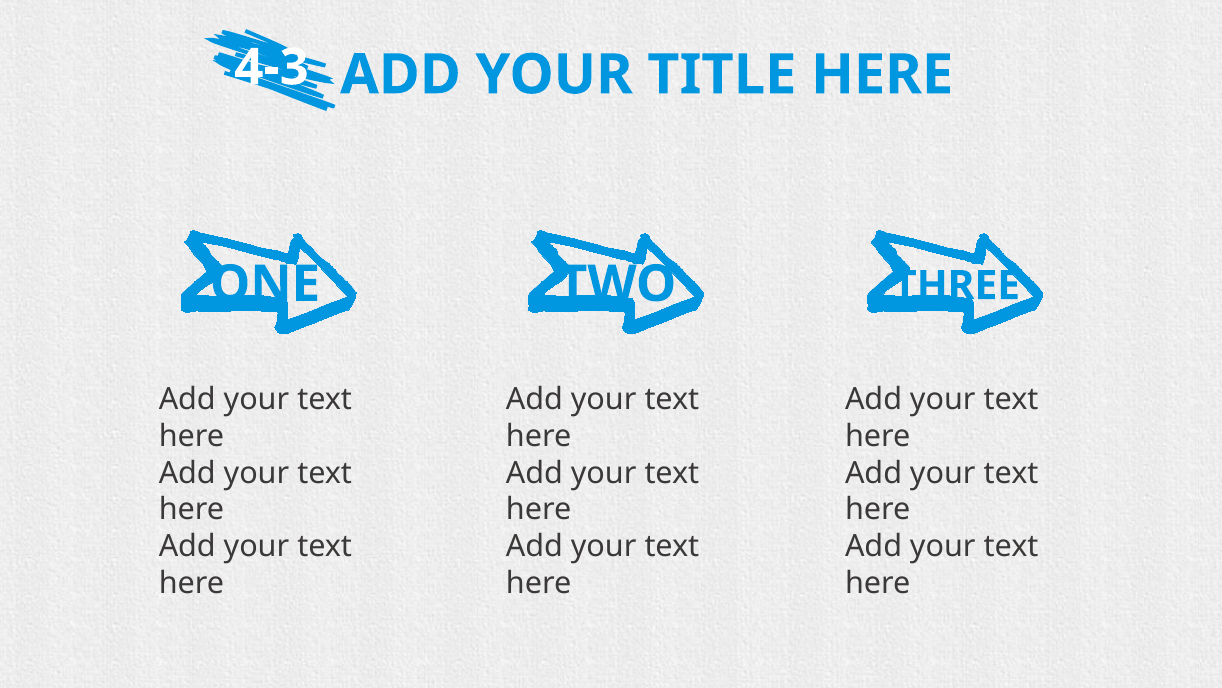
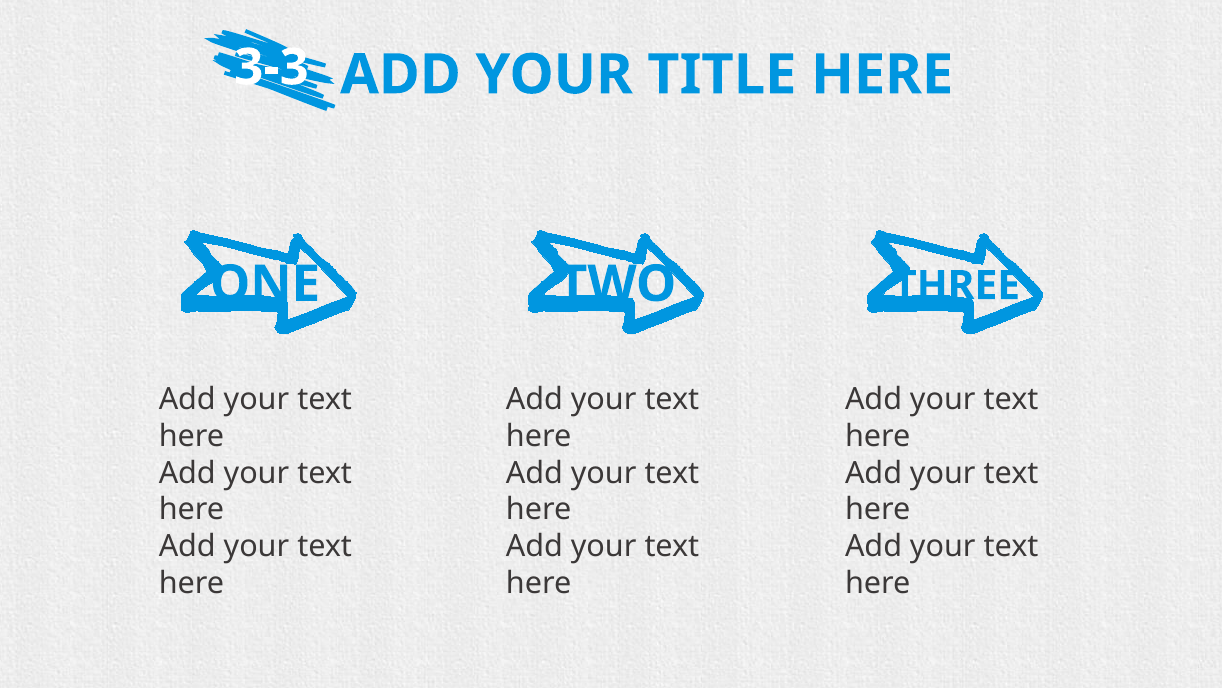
4-3: 4-3 -> 3-3 (272, 67)
